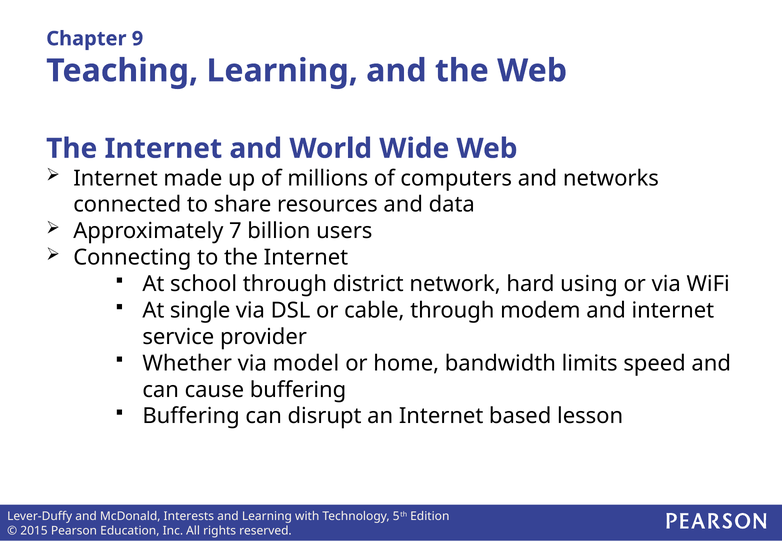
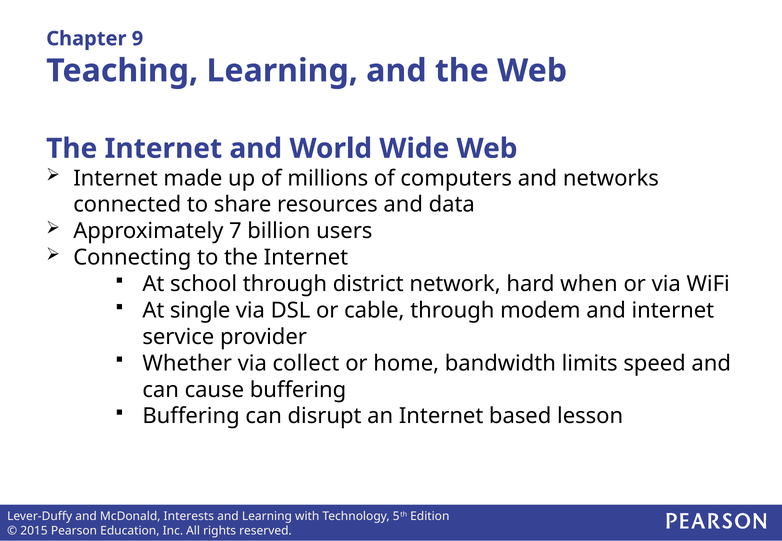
using: using -> when (589, 284)
model: model -> collect (306, 364)
